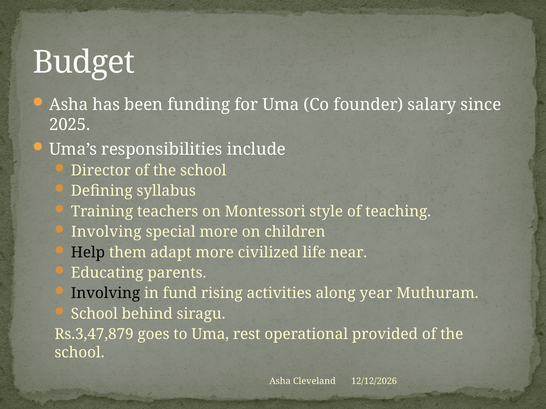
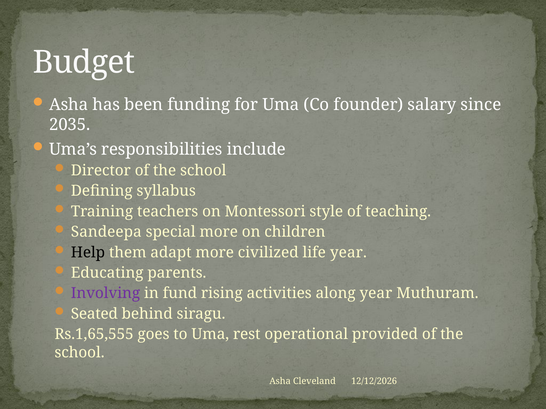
2025: 2025 -> 2035 (70, 125)
Involving: Involving -> Sandeepa (106, 232)
life near: near -> year (348, 253)
Involving colour: black -> purple (106, 294)
School: School -> Seated (94, 314)
Rs.3,47,879: Rs.3,47,879 -> Rs.1,65,555 (94, 335)
